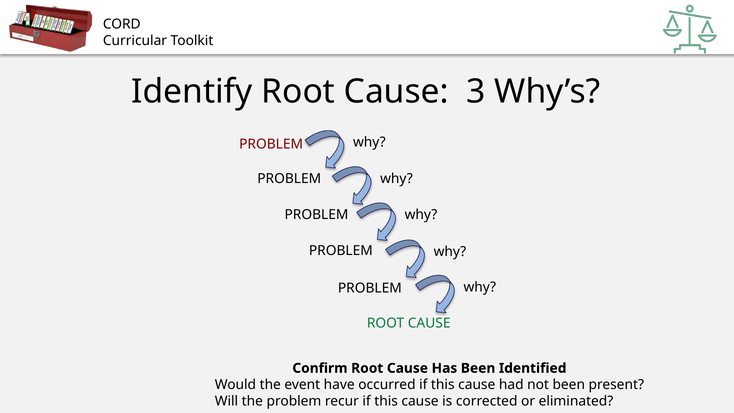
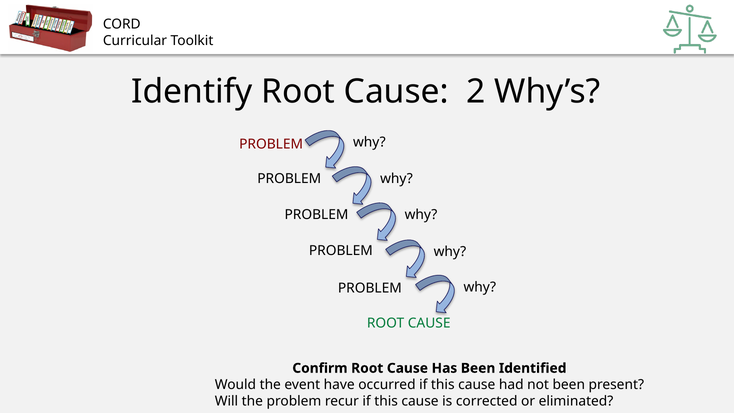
3: 3 -> 2 (476, 91)
